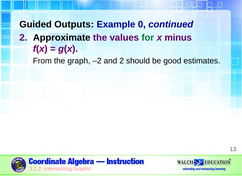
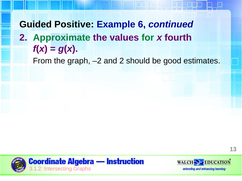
Outputs: Outputs -> Positive (74, 24)
0: 0 -> 6 (142, 24)
Approximate colour: black -> green (62, 38)
minus: minus -> fourth (178, 38)
